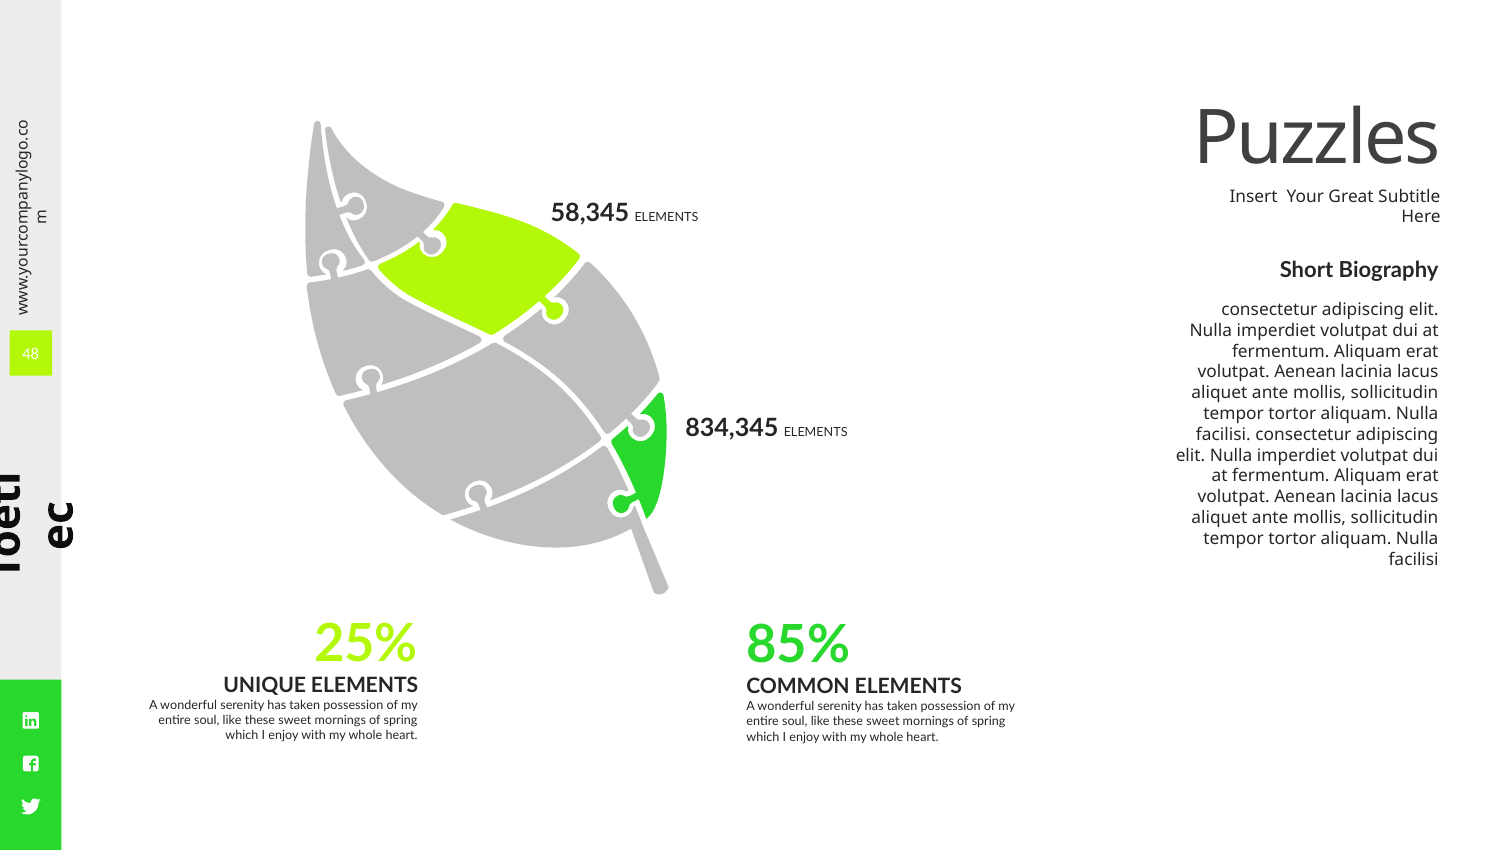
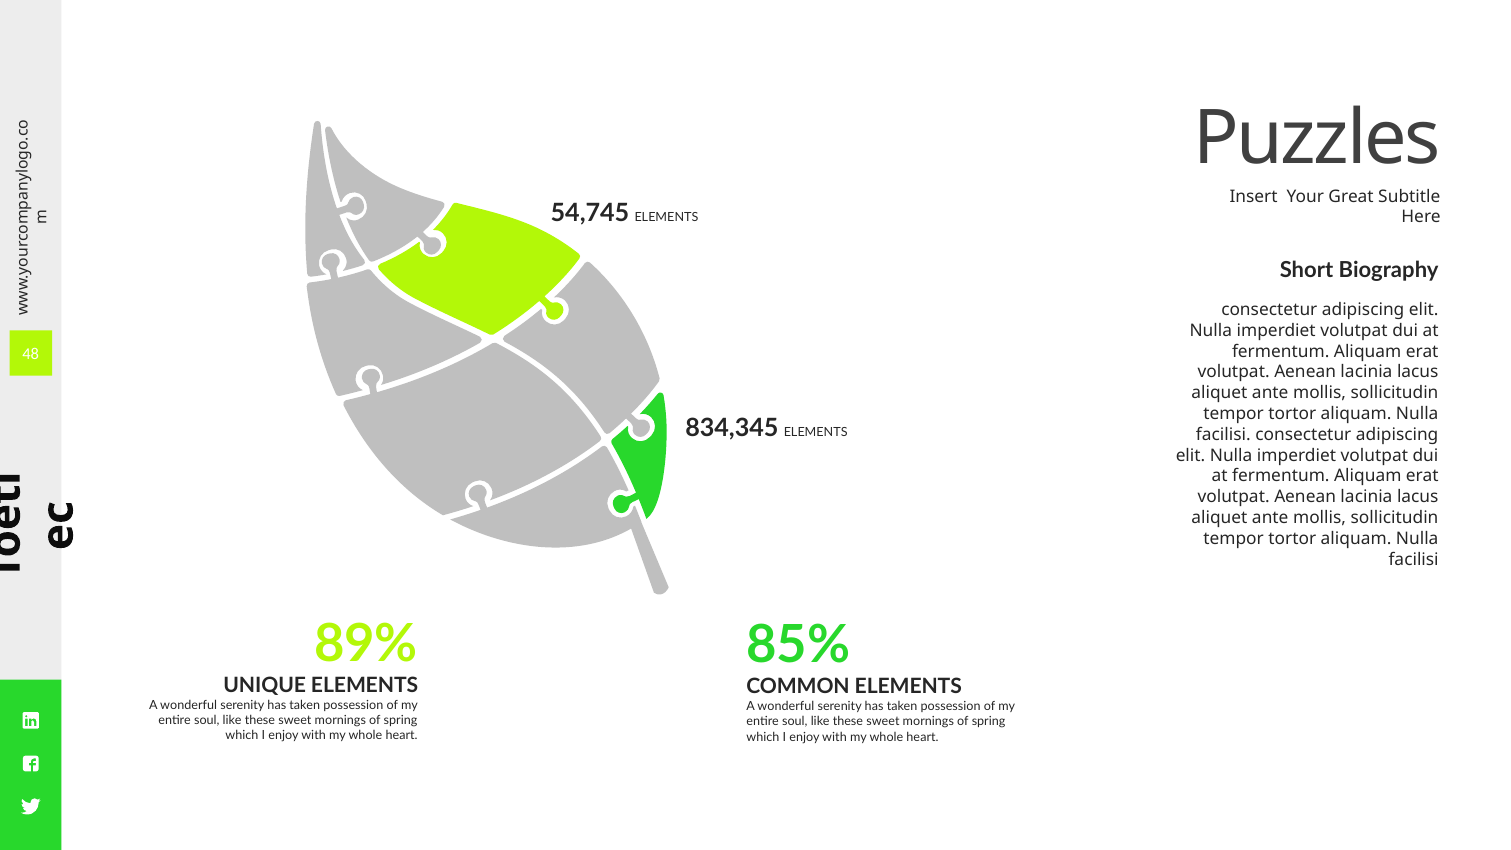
58,345: 58,345 -> 54,745 (590, 213)
25%: 25% -> 89% (366, 644)
